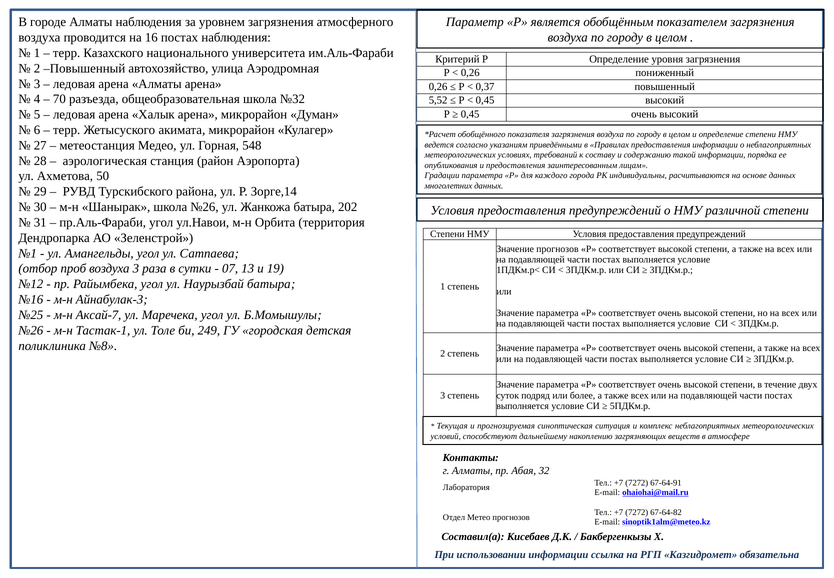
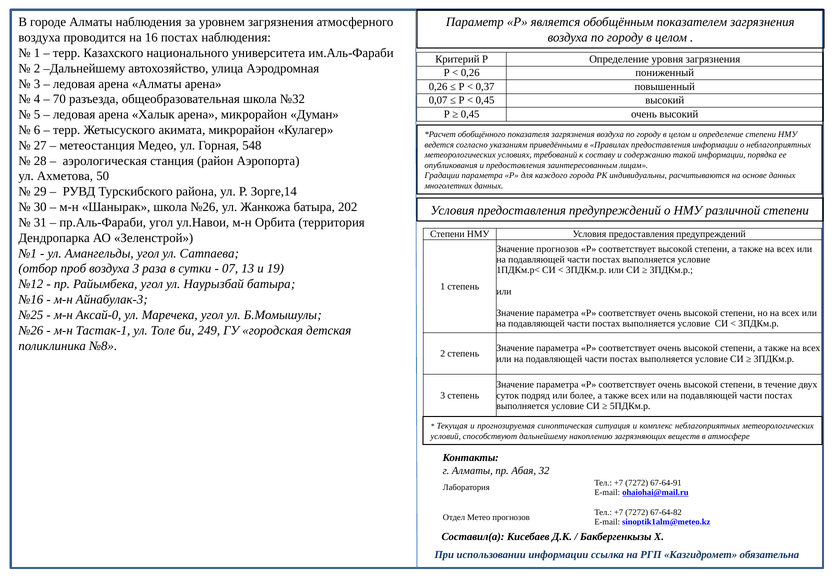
2 Повышенный: Повышенный -> Дальнейшему (84, 68)
5,52: 5,52 -> 0,07 (438, 100)
Аксай-7: Аксай-7 -> Аксай-0 (99, 315)
